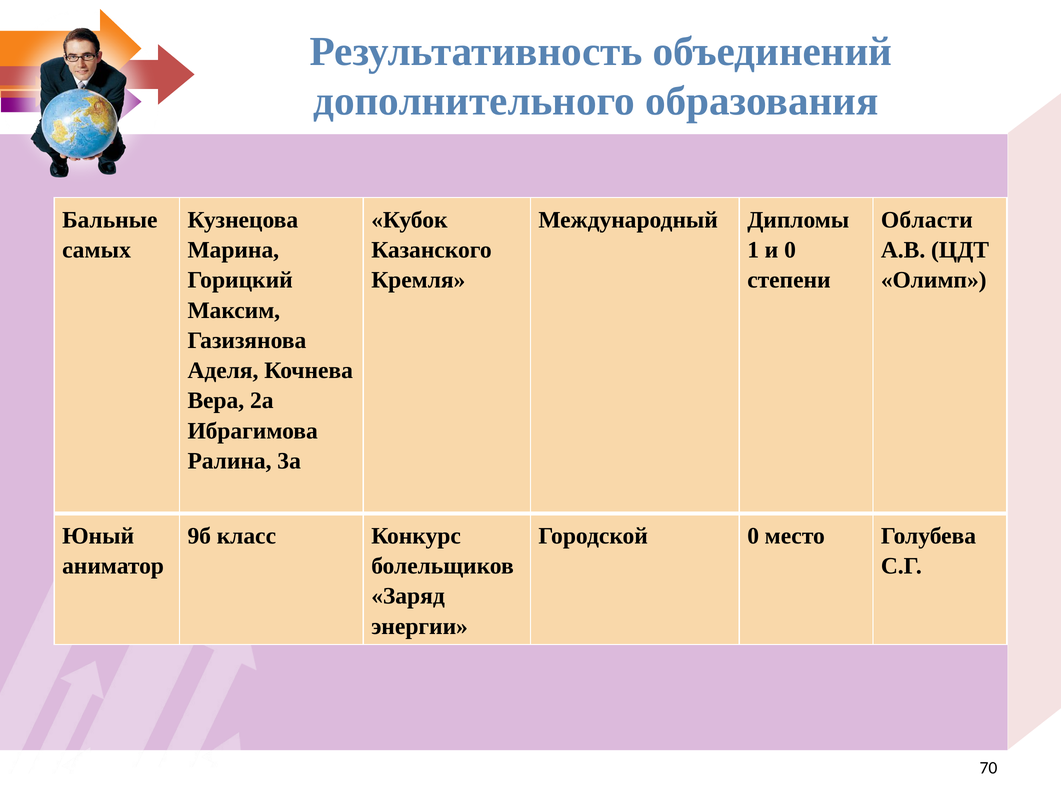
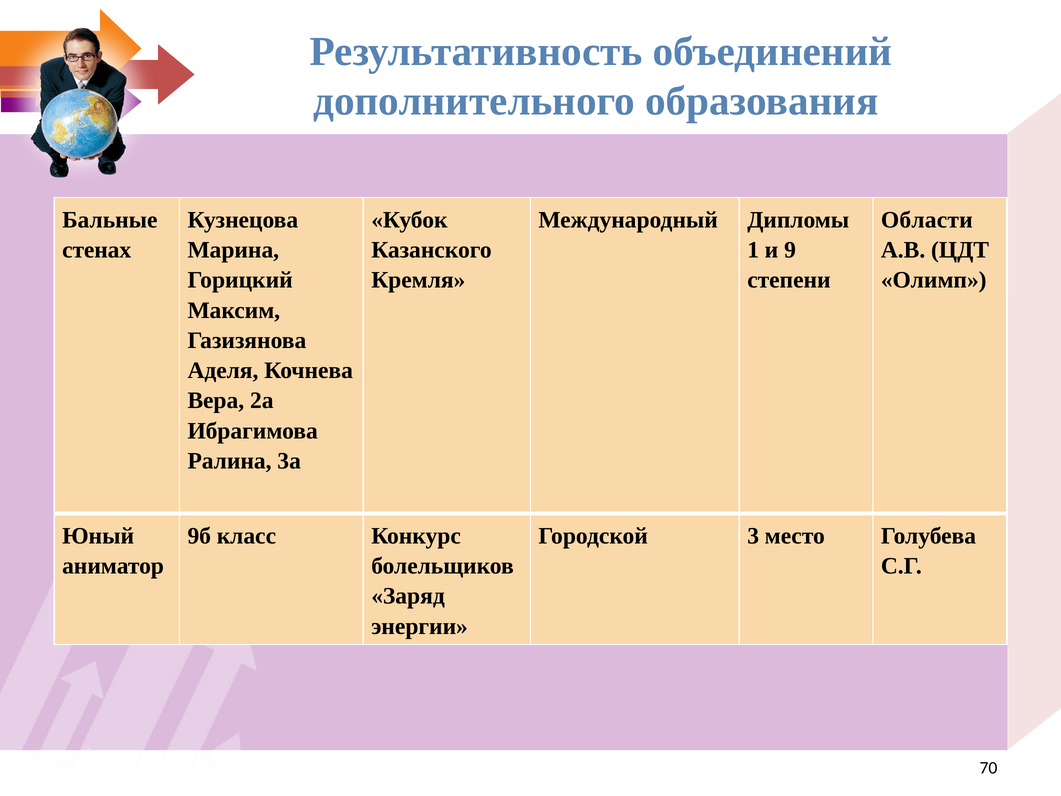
самых: самых -> стенах (97, 250)
и 0: 0 -> 9 (790, 250)
Городской 0: 0 -> 3 (753, 536)
